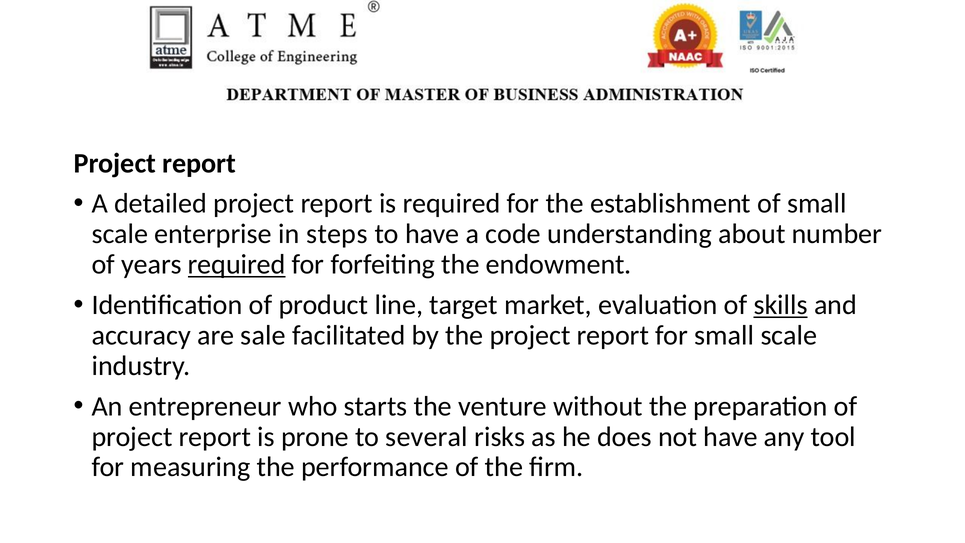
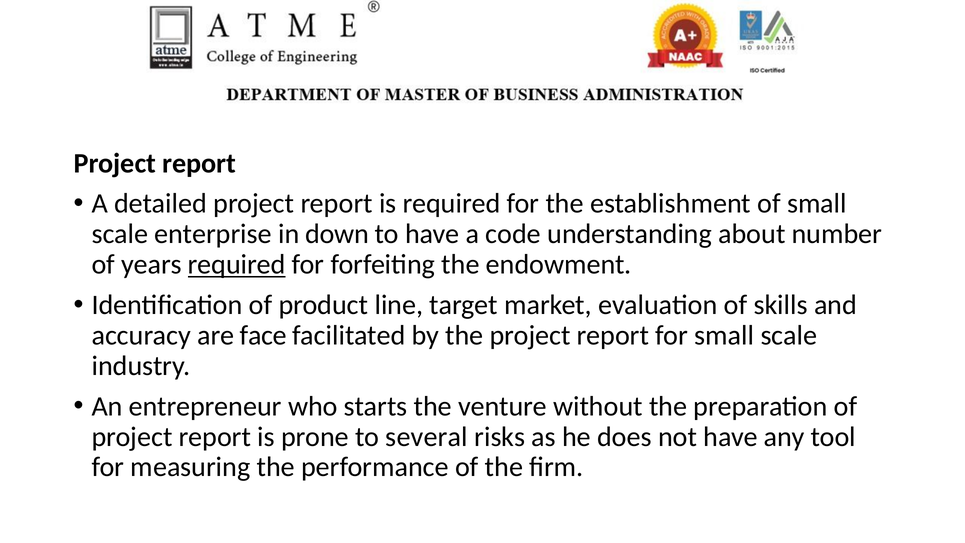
steps: steps -> down (337, 234)
skills underline: present -> none (781, 305)
sale: sale -> face (263, 335)
